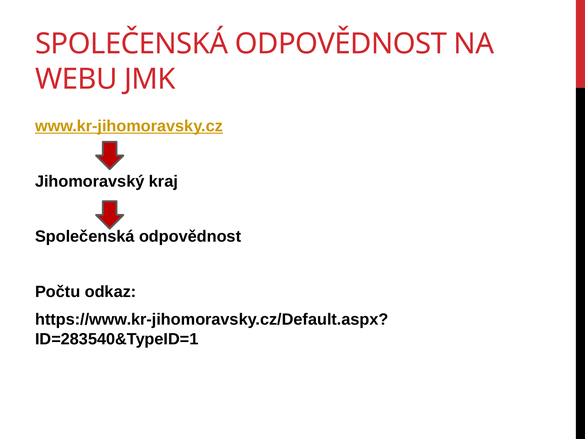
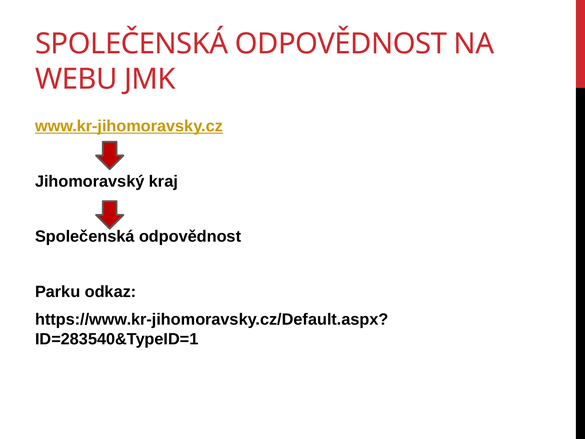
Počtu: Počtu -> Parku (58, 292)
